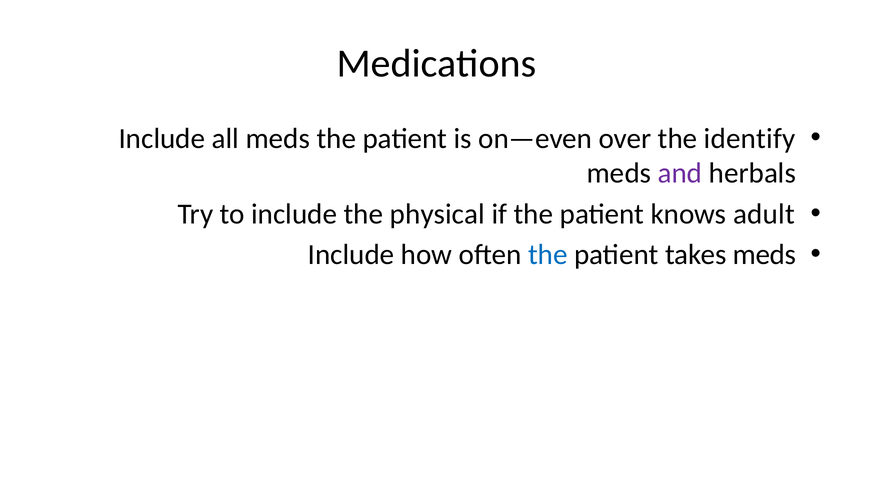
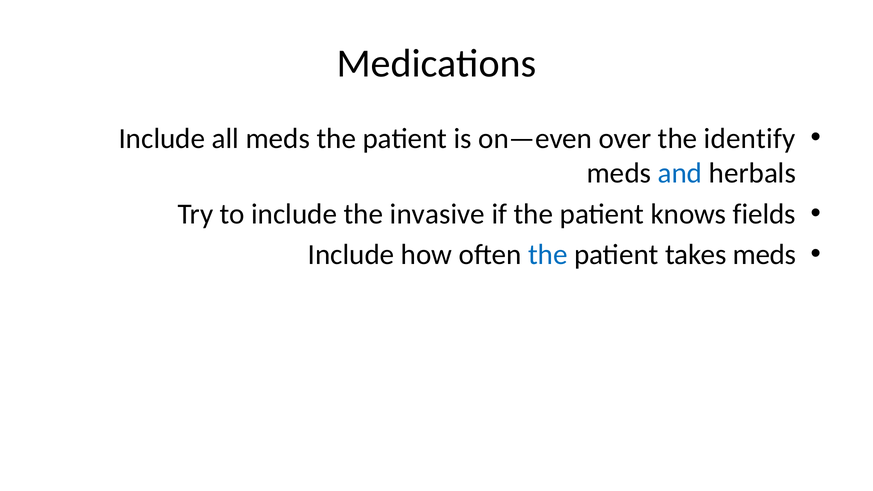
and colour: purple -> blue (680, 173)
physical: physical -> invasive (437, 214)
adult: adult -> fields (764, 214)
